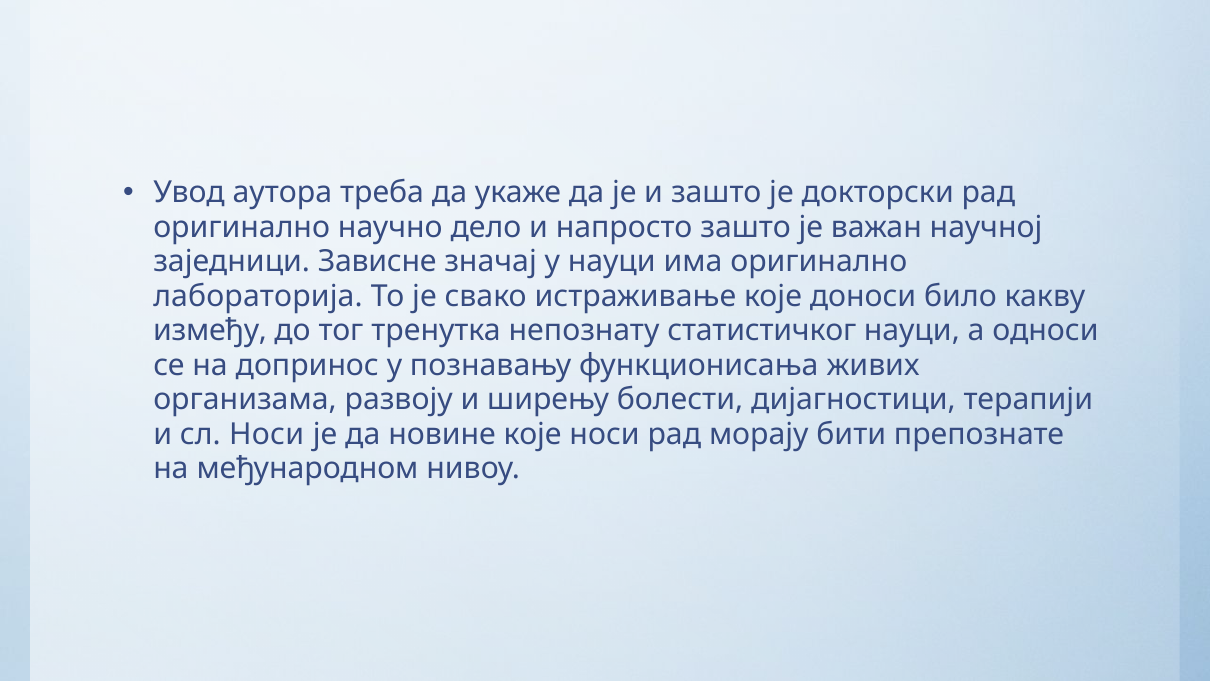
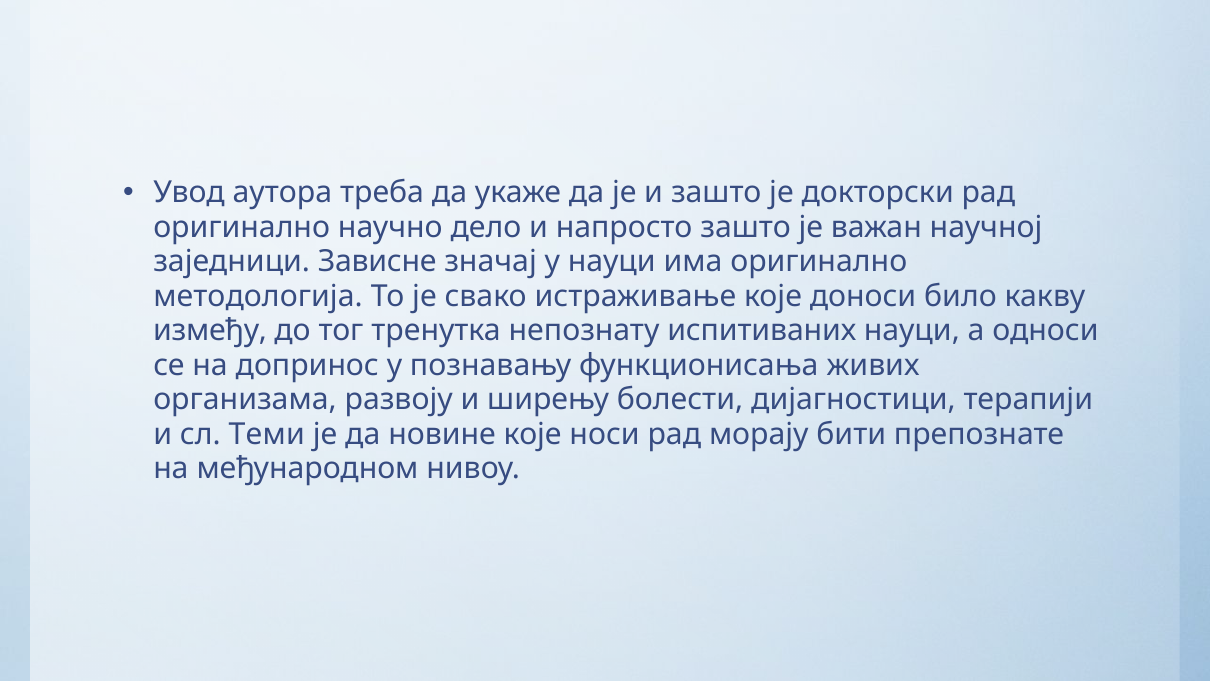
лабораторија: лабораторија -> методологија (258, 296)
статистичког: статистичког -> испитиваних (762, 331)
сл Носи: Носи -> Теми (267, 434)
